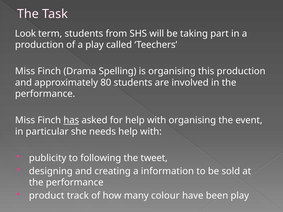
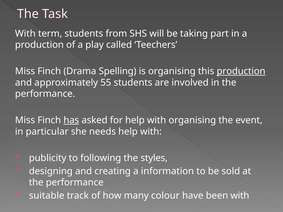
Look: Look -> With (25, 34)
production underline: none -> present (241, 71)
80: 80 -> 55 (106, 83)
tweet: tweet -> styles (154, 158)
product: product -> suitable (47, 196)
been play: play -> with (240, 196)
